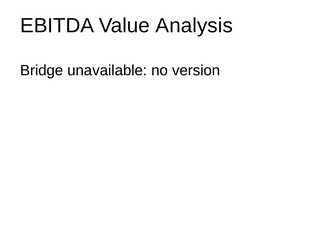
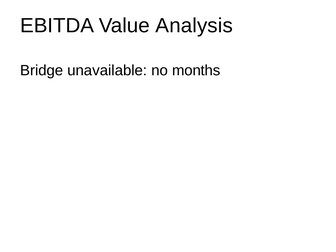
version: version -> months (196, 70)
